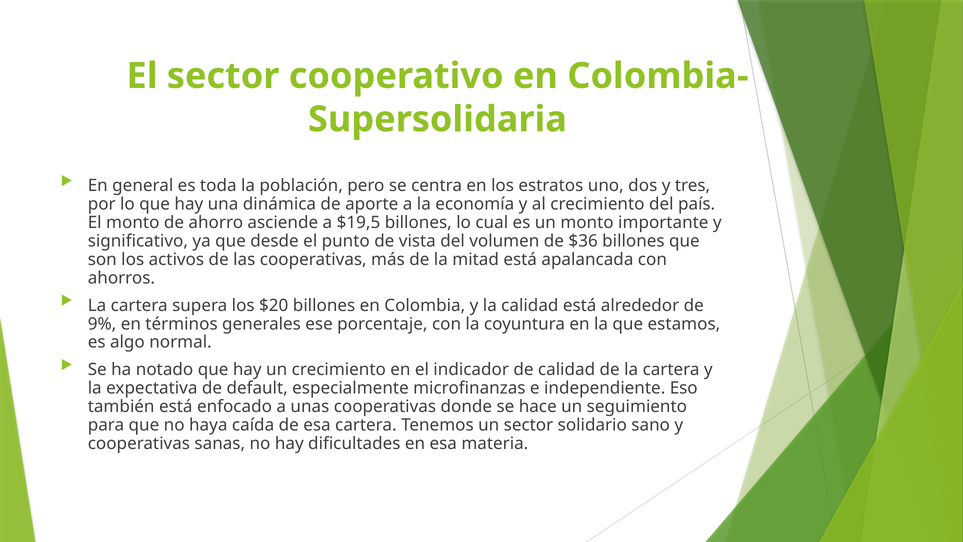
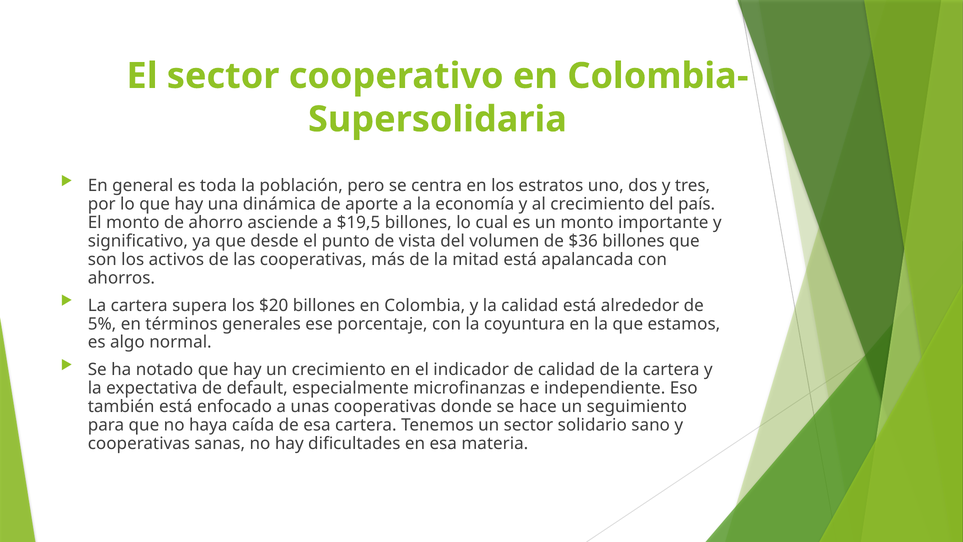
9%: 9% -> 5% (102, 324)
